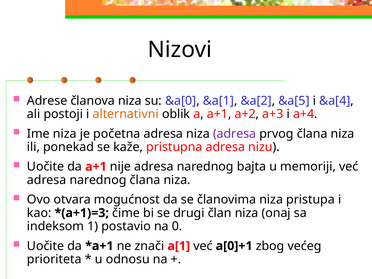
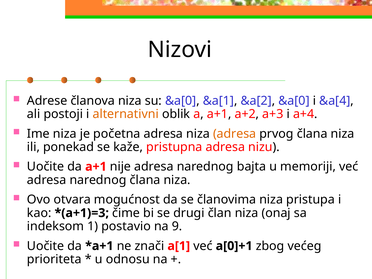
&a[2 &a[5: &a[5 -> &a[0 (294, 101)
adresa colour: purple -> orange (235, 134)
0: 0 -> 9 (177, 226)
